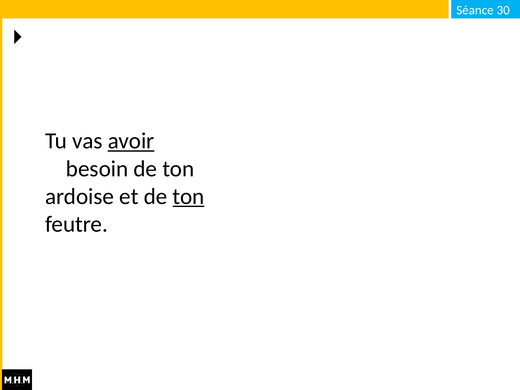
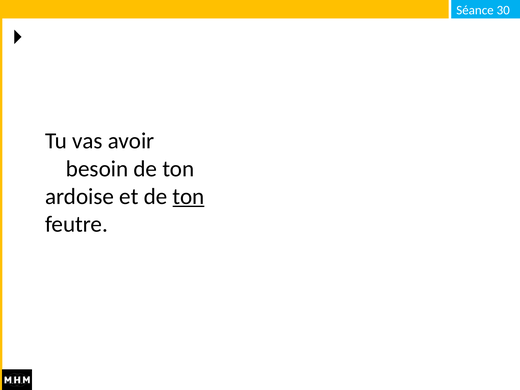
avoir underline: present -> none (131, 141)
